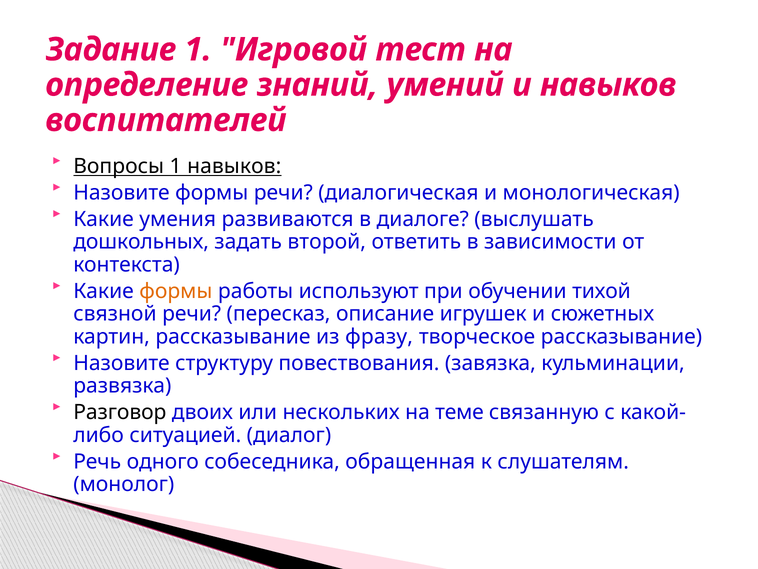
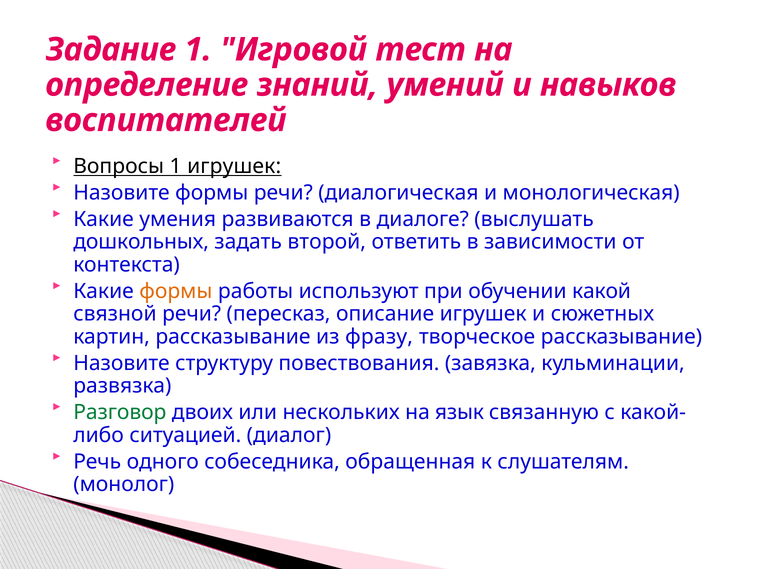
1 навыков: навыков -> игрушек (234, 166)
тихой: тихой -> какой (602, 291)
Разговор colour: black -> green (120, 412)
теме: теме -> язык (459, 412)
